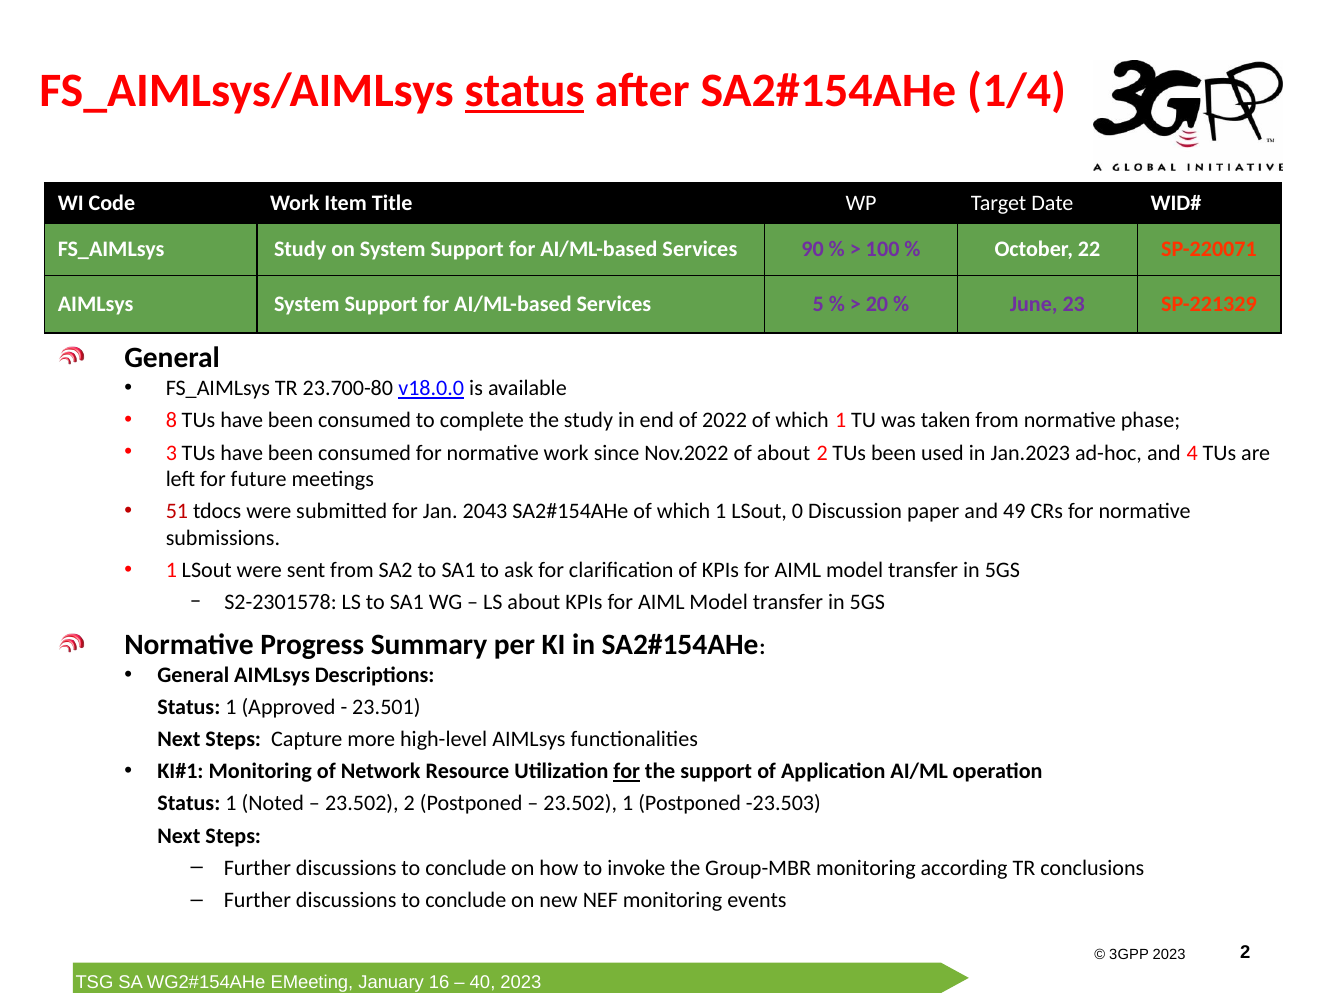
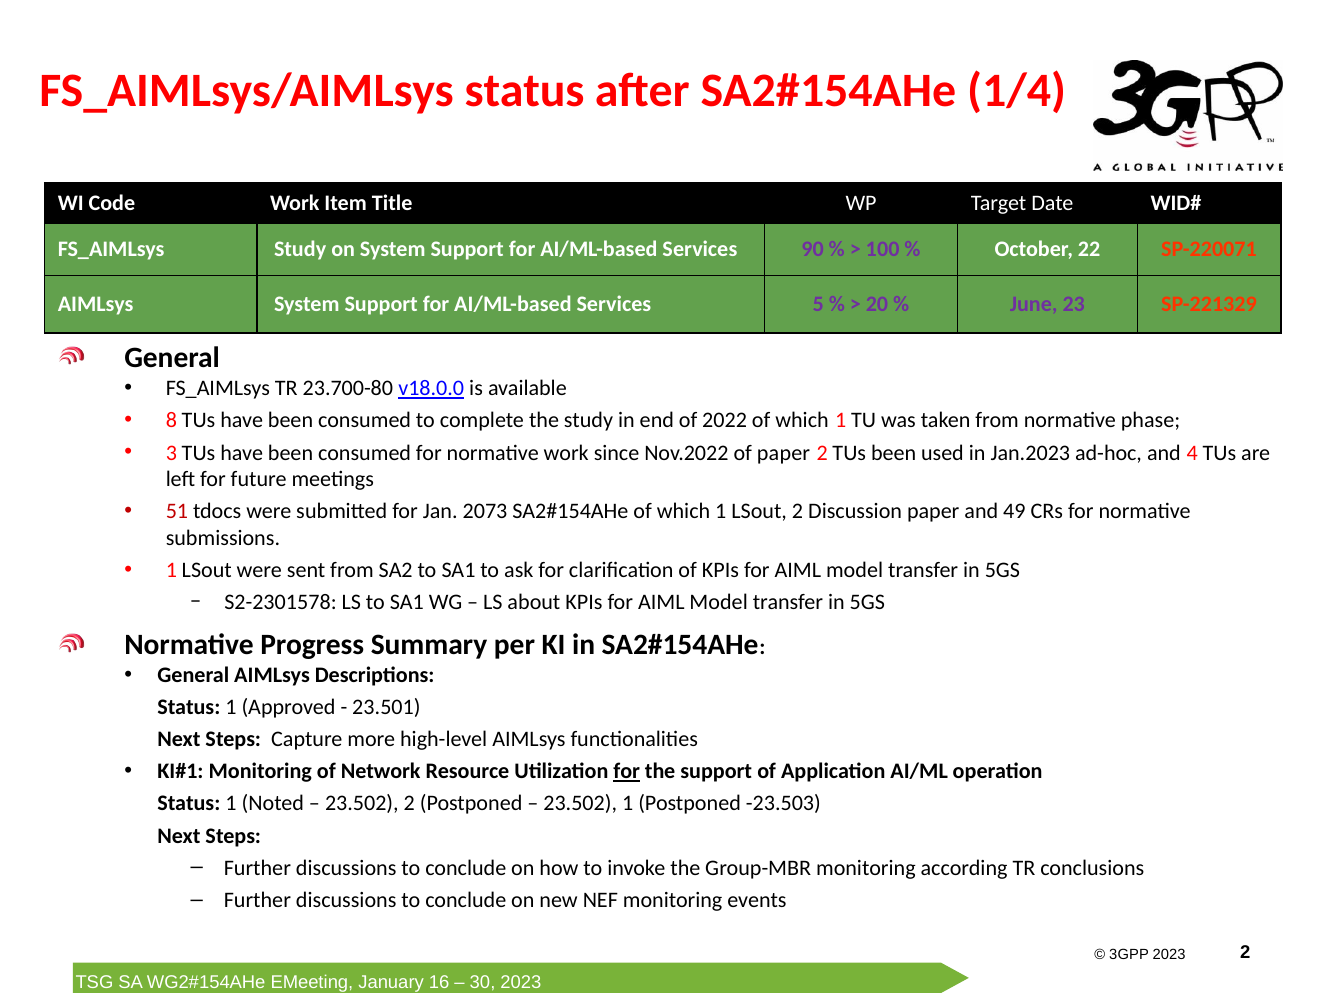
status underline: present -> none (525, 91)
of about: about -> paper (784, 453)
2043: 2043 -> 2073 (485, 511)
LSout 0: 0 -> 2 (798, 511)
40: 40 -> 30 (483, 982)
